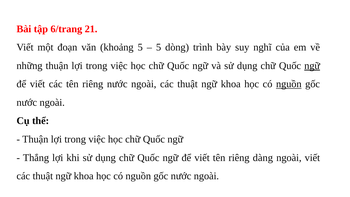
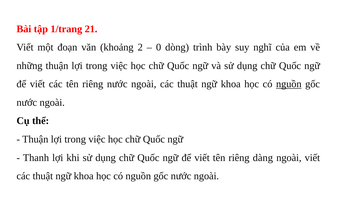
6/trang: 6/trang -> 1/trang (66, 29)
khoảng 5: 5 -> 2 (140, 47)
5: 5 -> 0 (159, 47)
ngữ underline: present -> none (312, 66)
Thắng: Thắng -> Thanh (36, 158)
